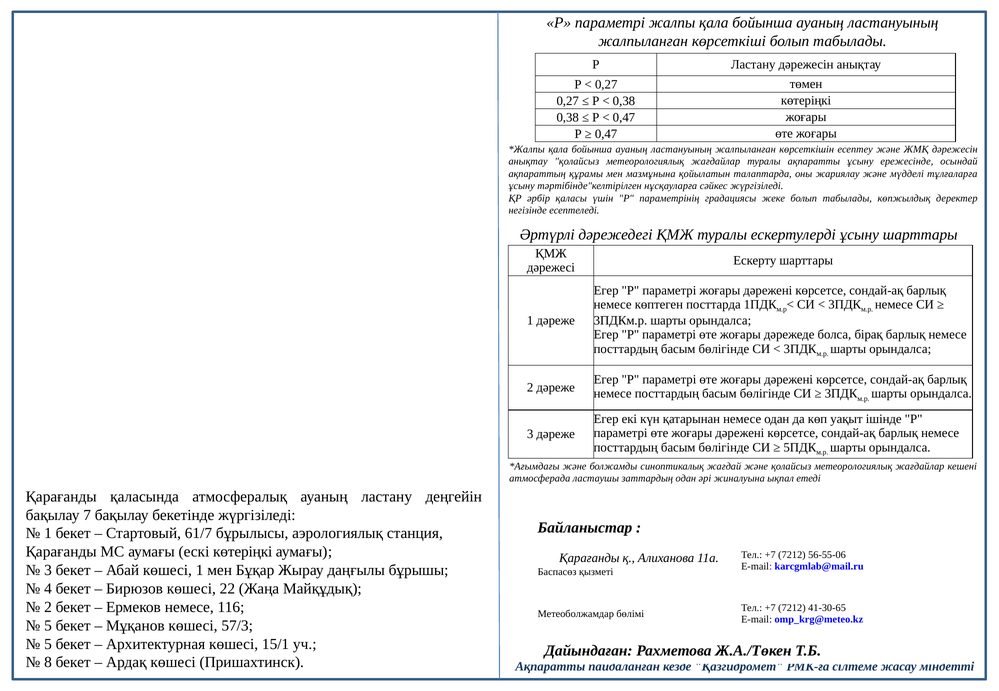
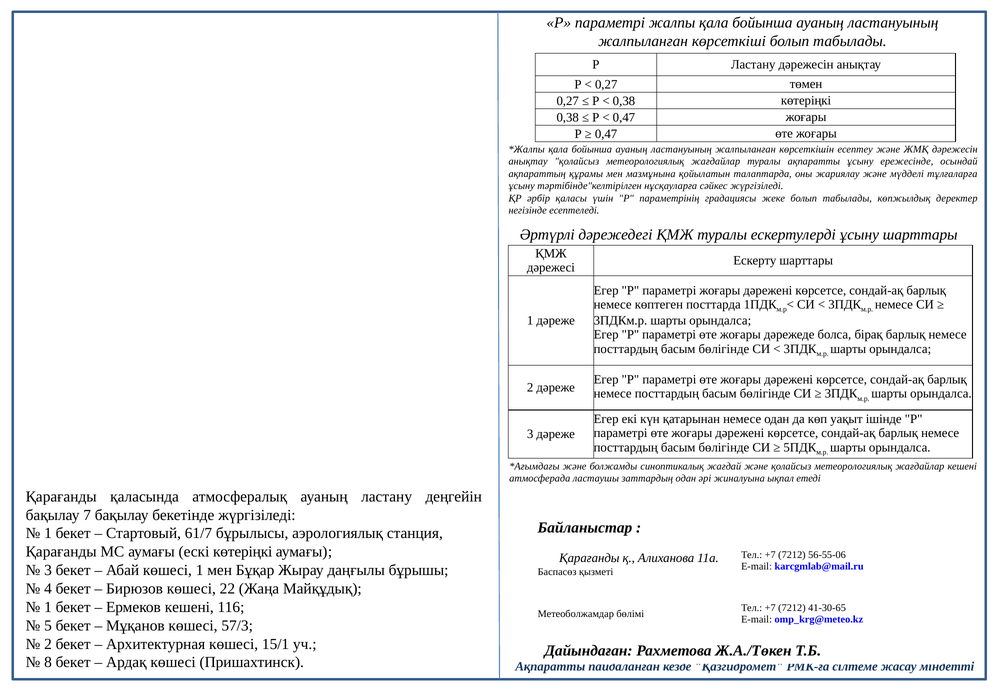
2: 2 -> 1 (48, 608)
Ермеков немесе: немесе -> кешені (189, 608)
5: 5 -> 2 (48, 645)
